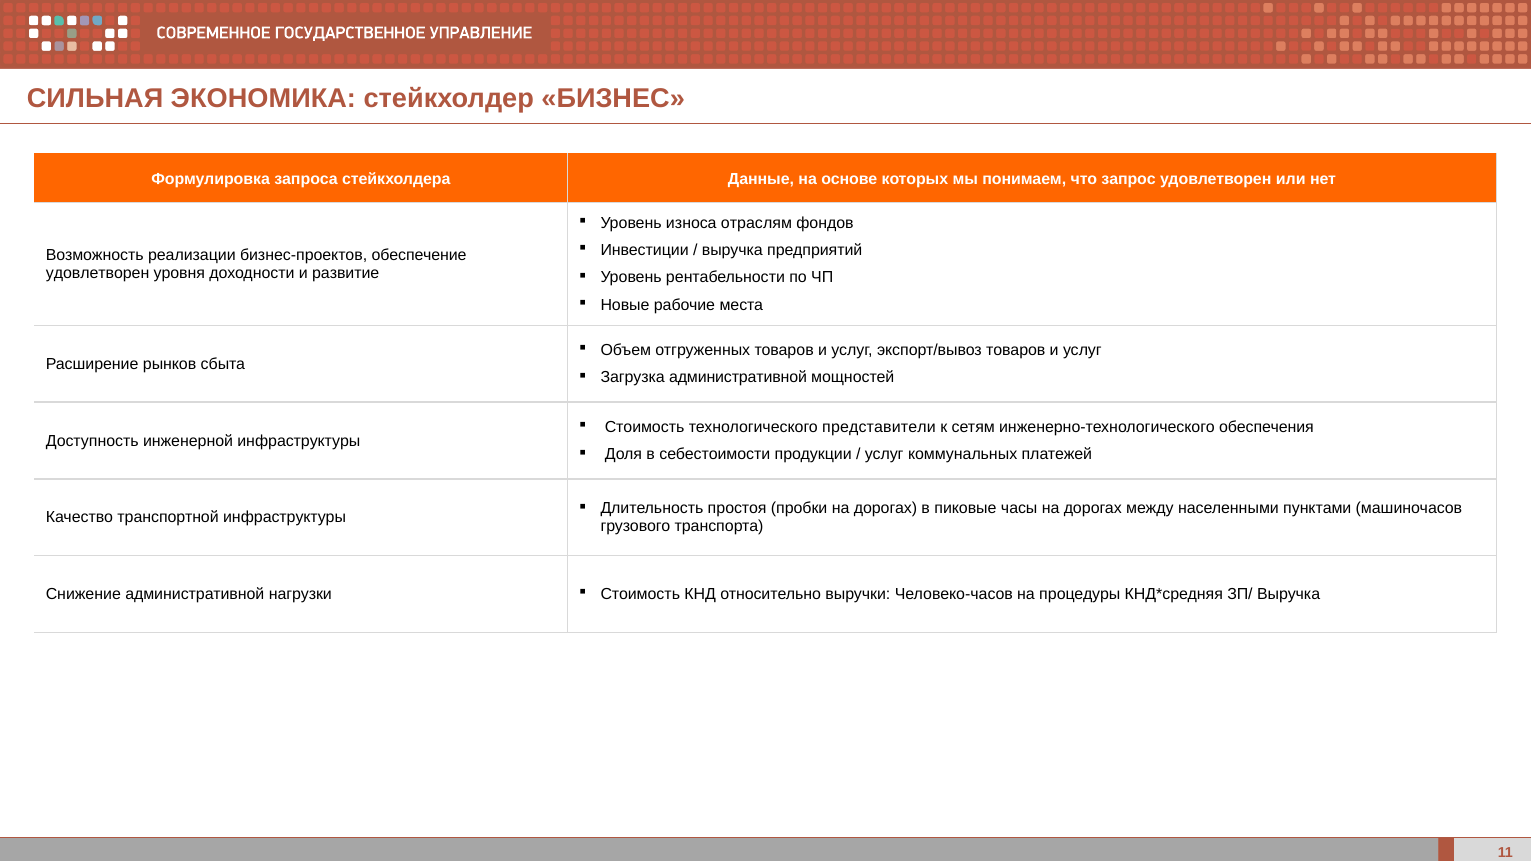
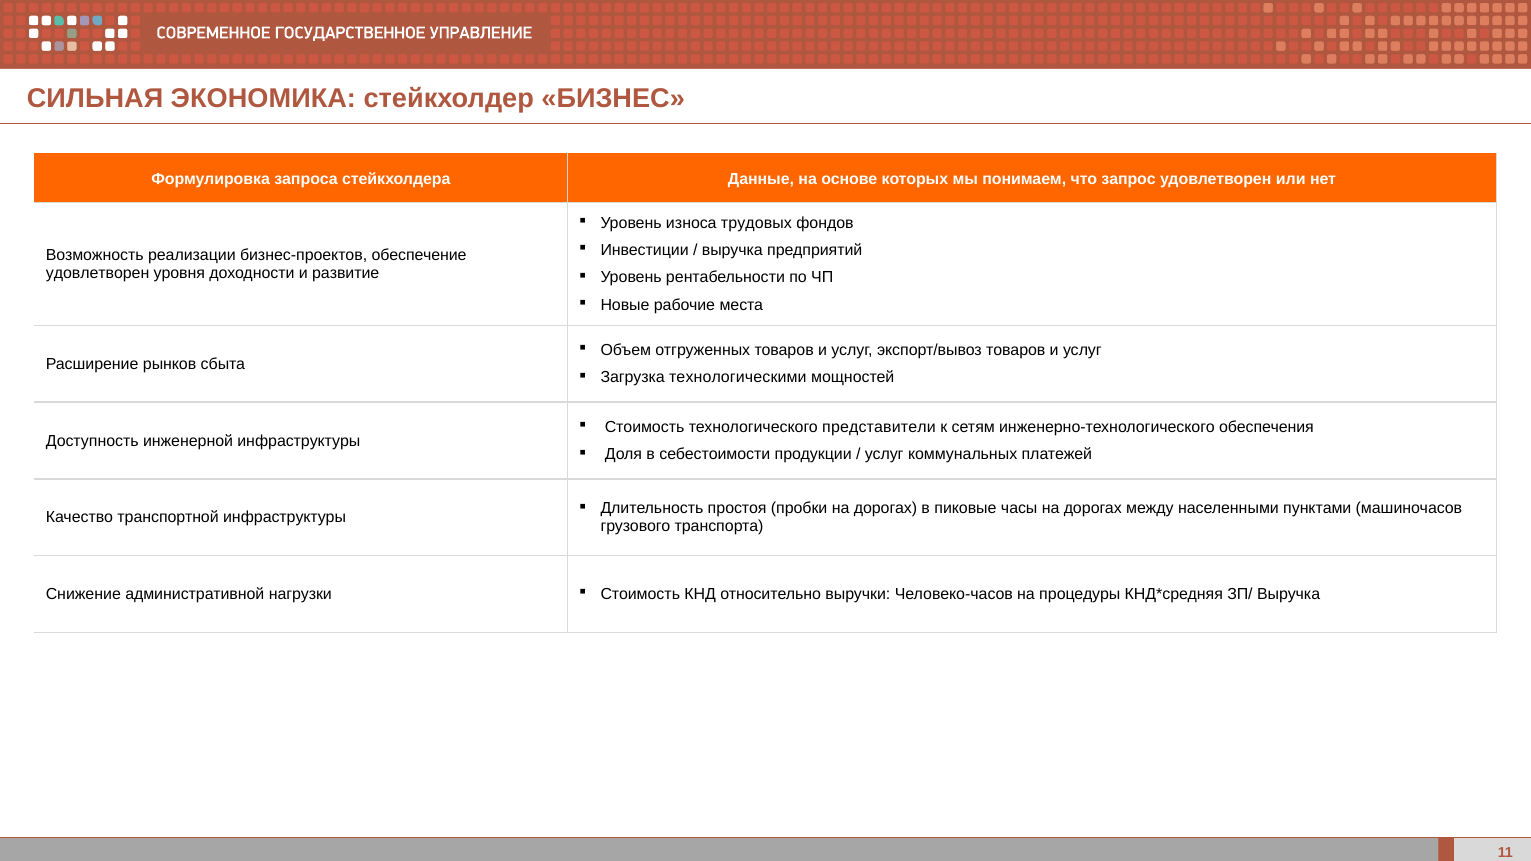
отраслям: отраслям -> трудовых (756, 223)
Загрузка административной: административной -> технологическими (738, 378)
